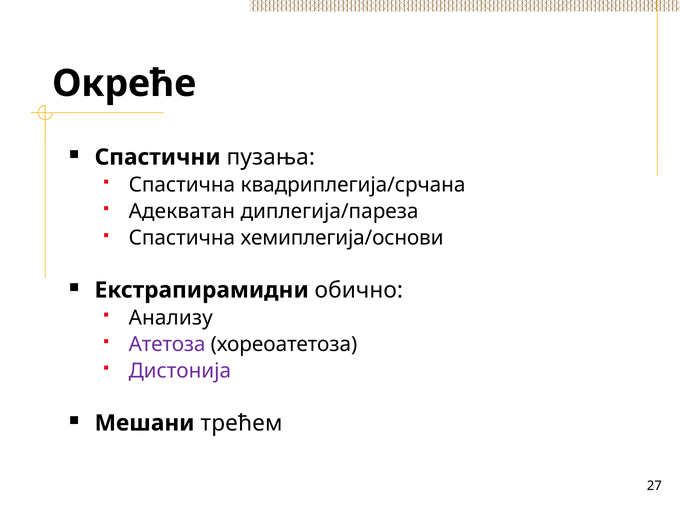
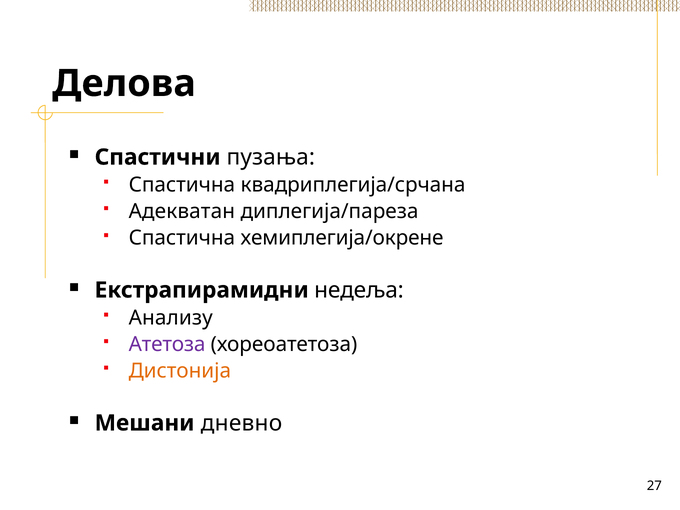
Окреће: Окреће -> Делова (124, 83)
хемиплегија/основи: хемиплегија/основи -> хемиплегија/окрене (342, 238)
обично: обично -> недеља (359, 290)
Дистонија colour: purple -> orange (180, 371)
трећем: трећем -> дневно (241, 423)
